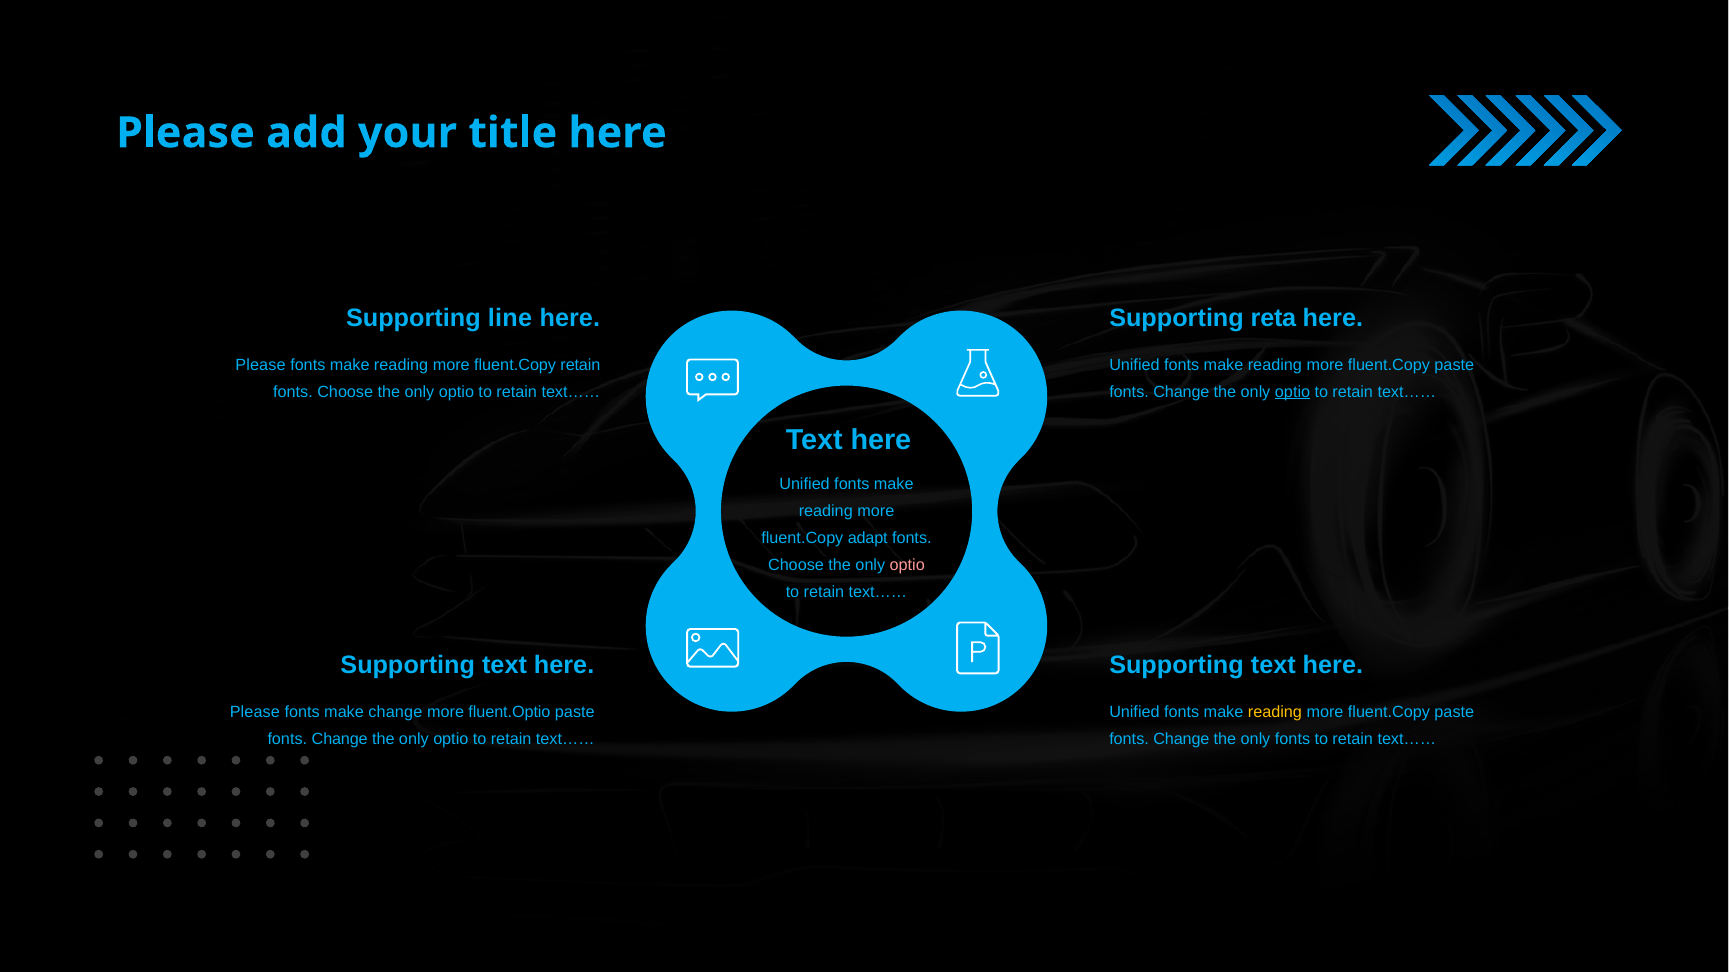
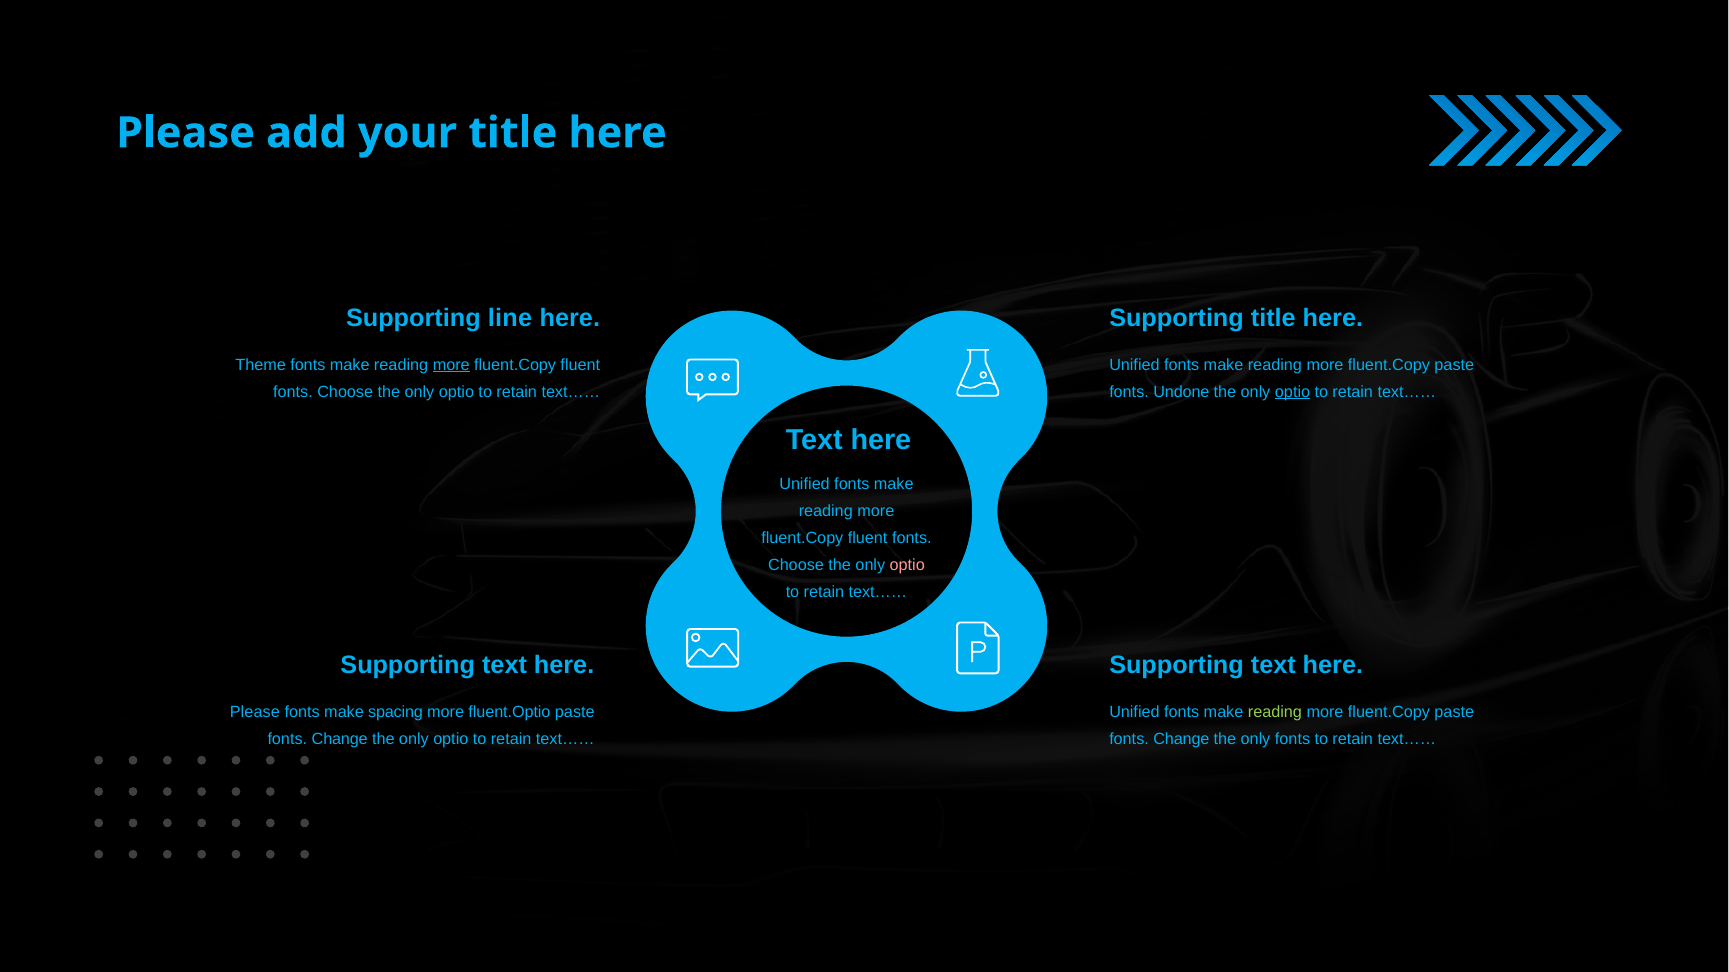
Supporting reta: reta -> title (1273, 318)
Please: Please -> Theme (261, 365)
more underline: none -> present (451, 365)
retain: retain -> fluent (580, 365)
Change: Change -> Undone (1181, 392)
adapt: adapt -> fluent (868, 539)
make change: change -> spacing (396, 713)
reading colour: yellow -> light green (1275, 713)
